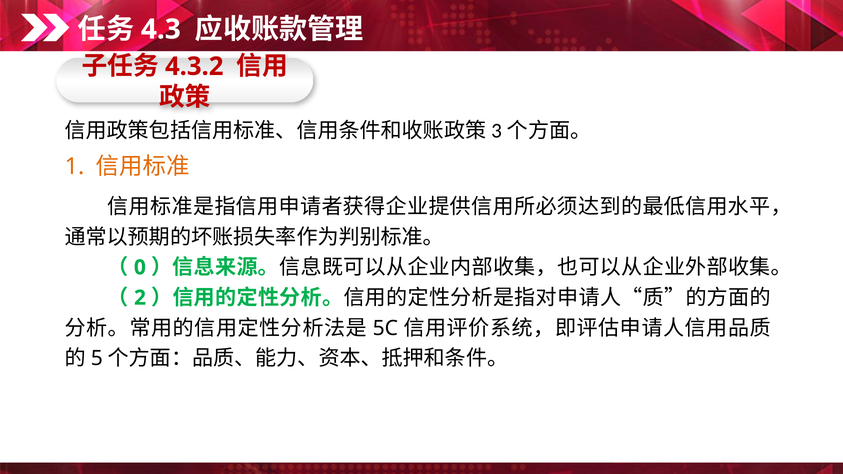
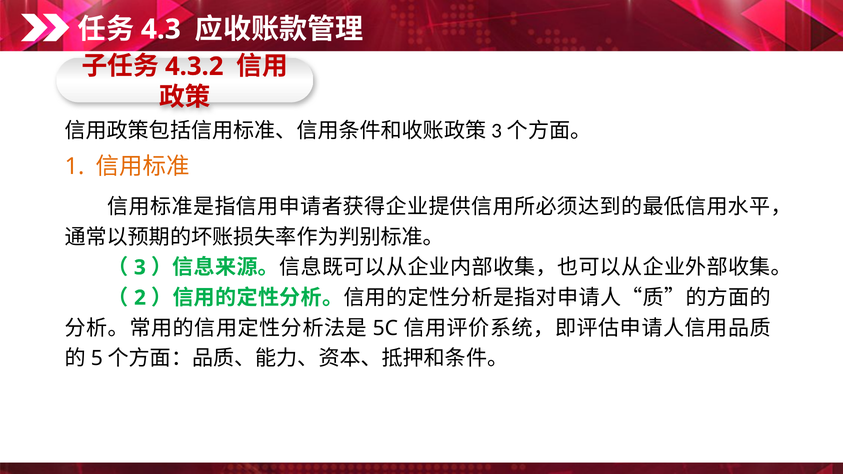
0: 0 -> 3 (140, 268)
